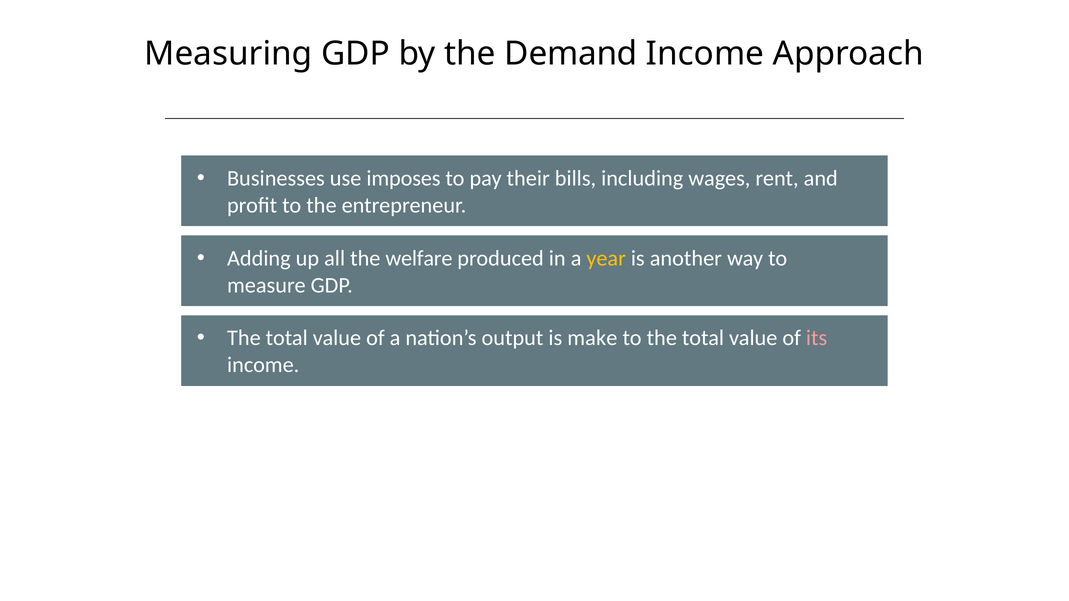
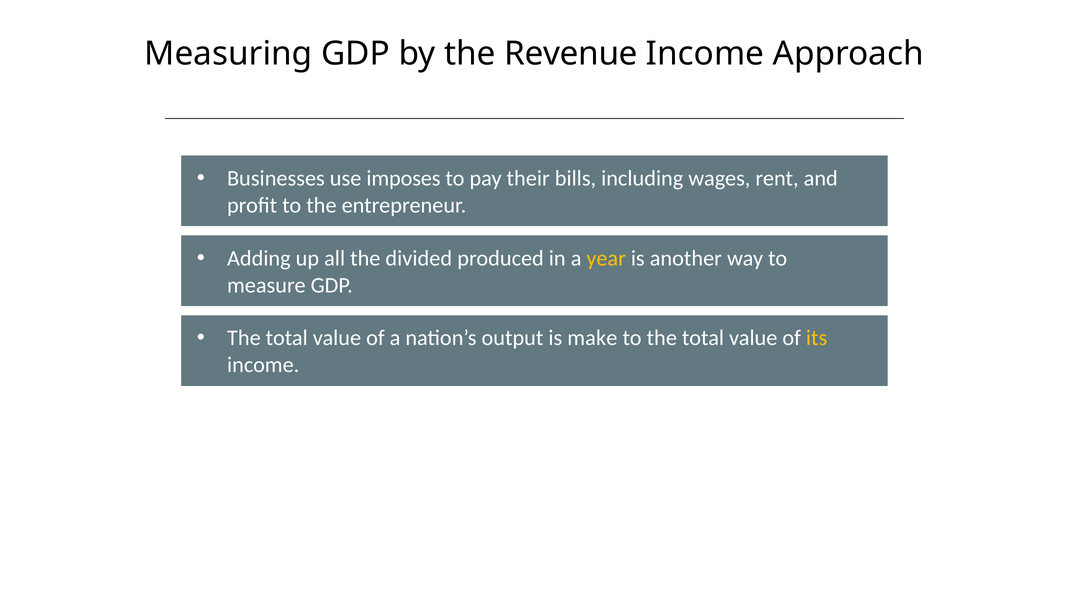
Demand: Demand -> Revenue (571, 54)
welfare: welfare -> divided (419, 259)
its colour: pink -> yellow (817, 338)
